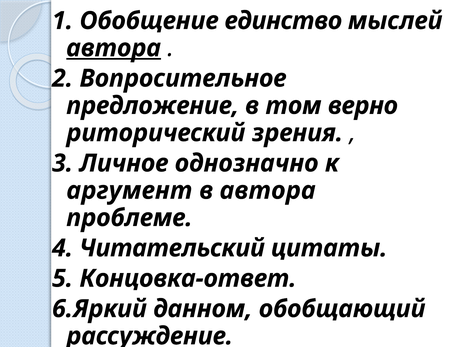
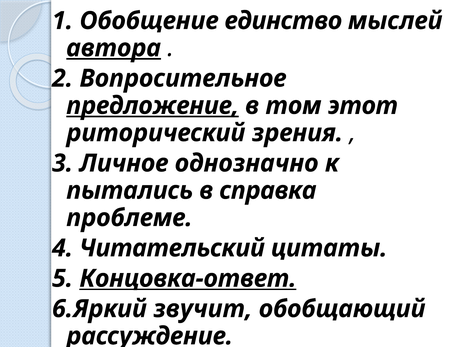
предложение underline: none -> present (153, 105)
верно: верно -> этот (363, 105)
аргумент: аргумент -> пытались (130, 190)
в автора: автора -> справка (268, 190)
Концовка-ответ underline: none -> present (188, 278)
данном: данном -> звучит (203, 308)
